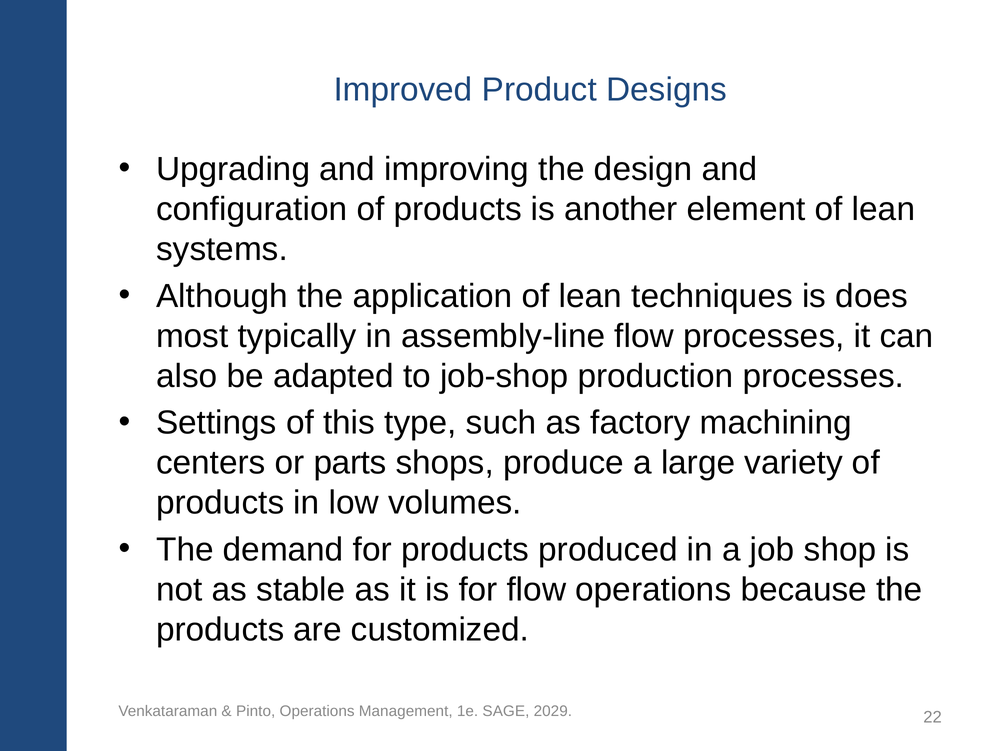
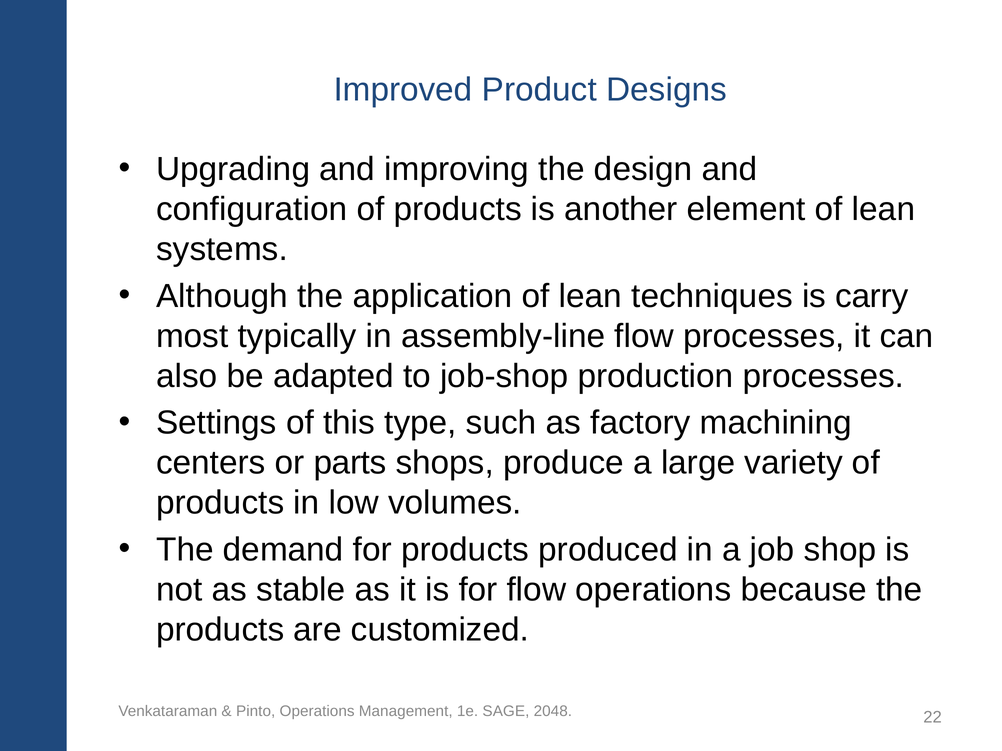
does: does -> carry (872, 296)
2029: 2029 -> 2048 (553, 712)
